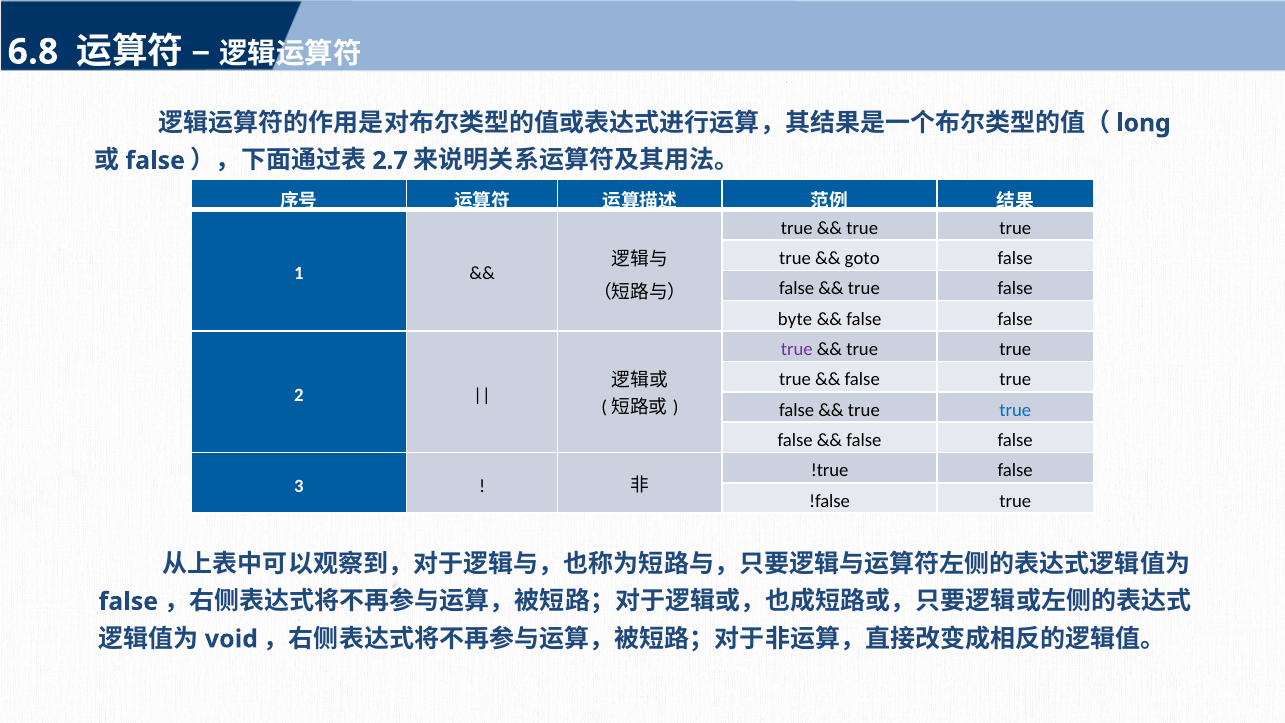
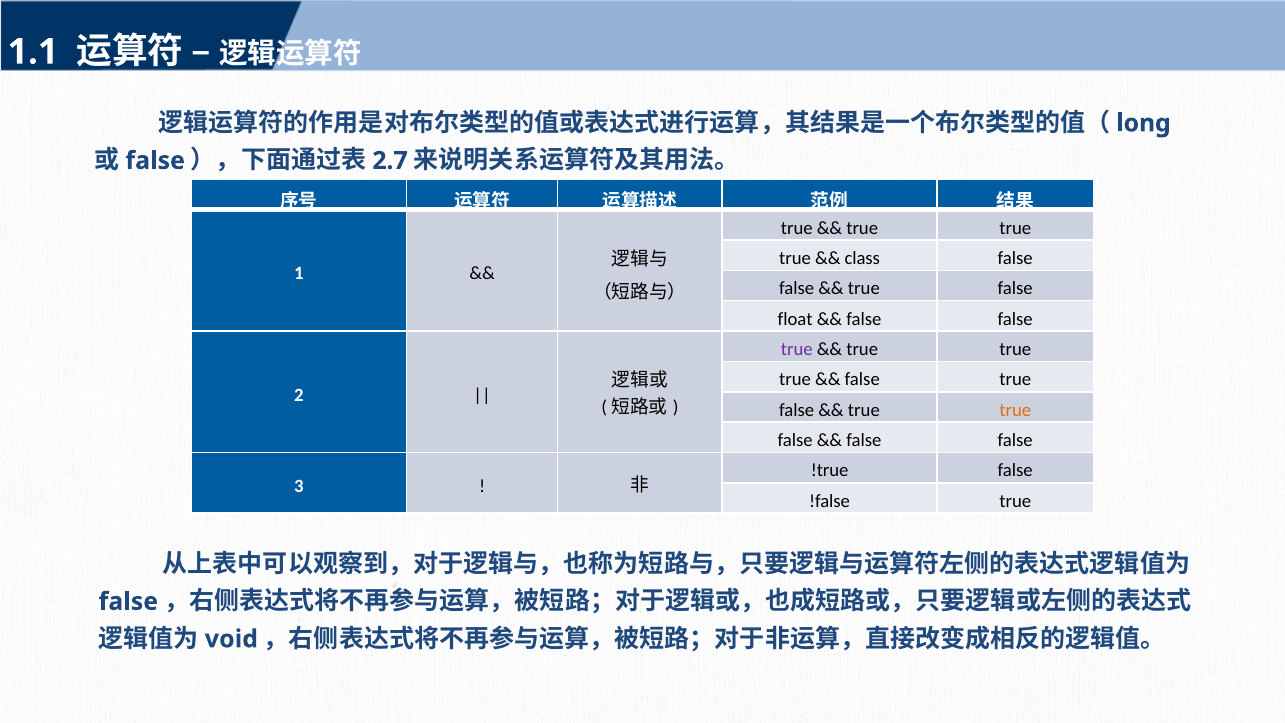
6.8: 6.8 -> 1.1 (33, 52)
goto: goto -> class (862, 258)
byte: byte -> float (795, 319)
true colour: blue -> orange (1015, 410)
